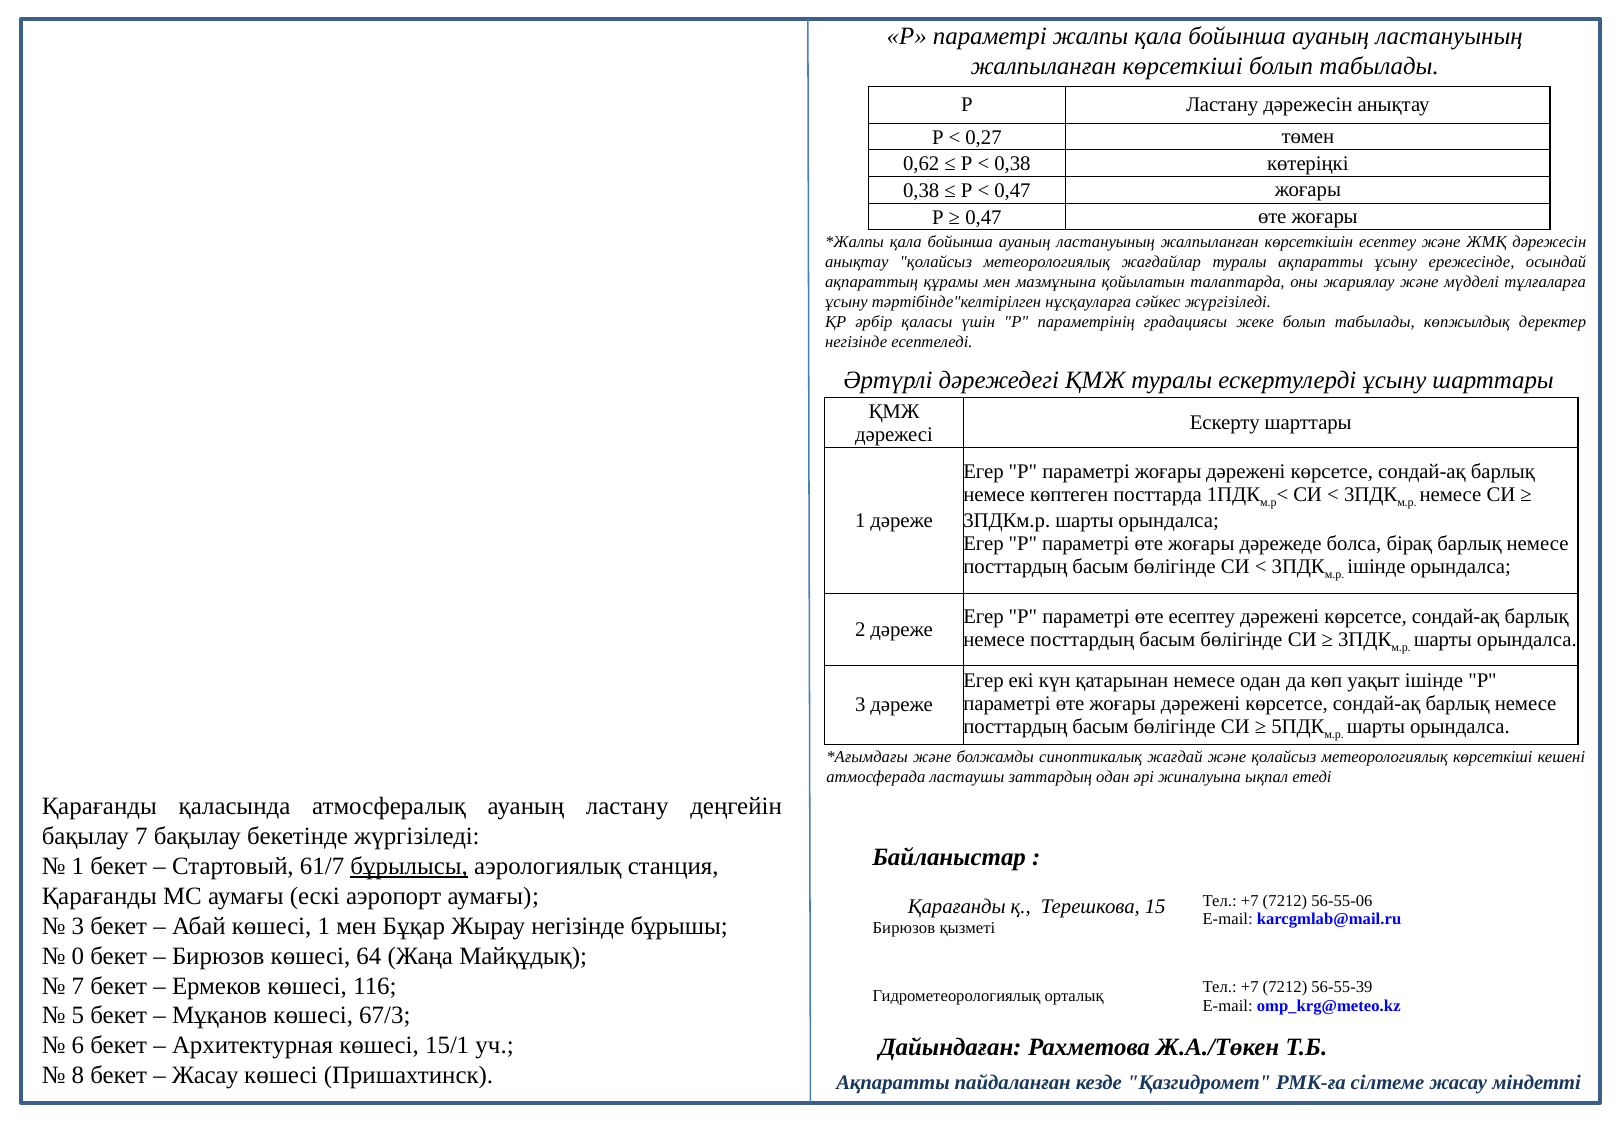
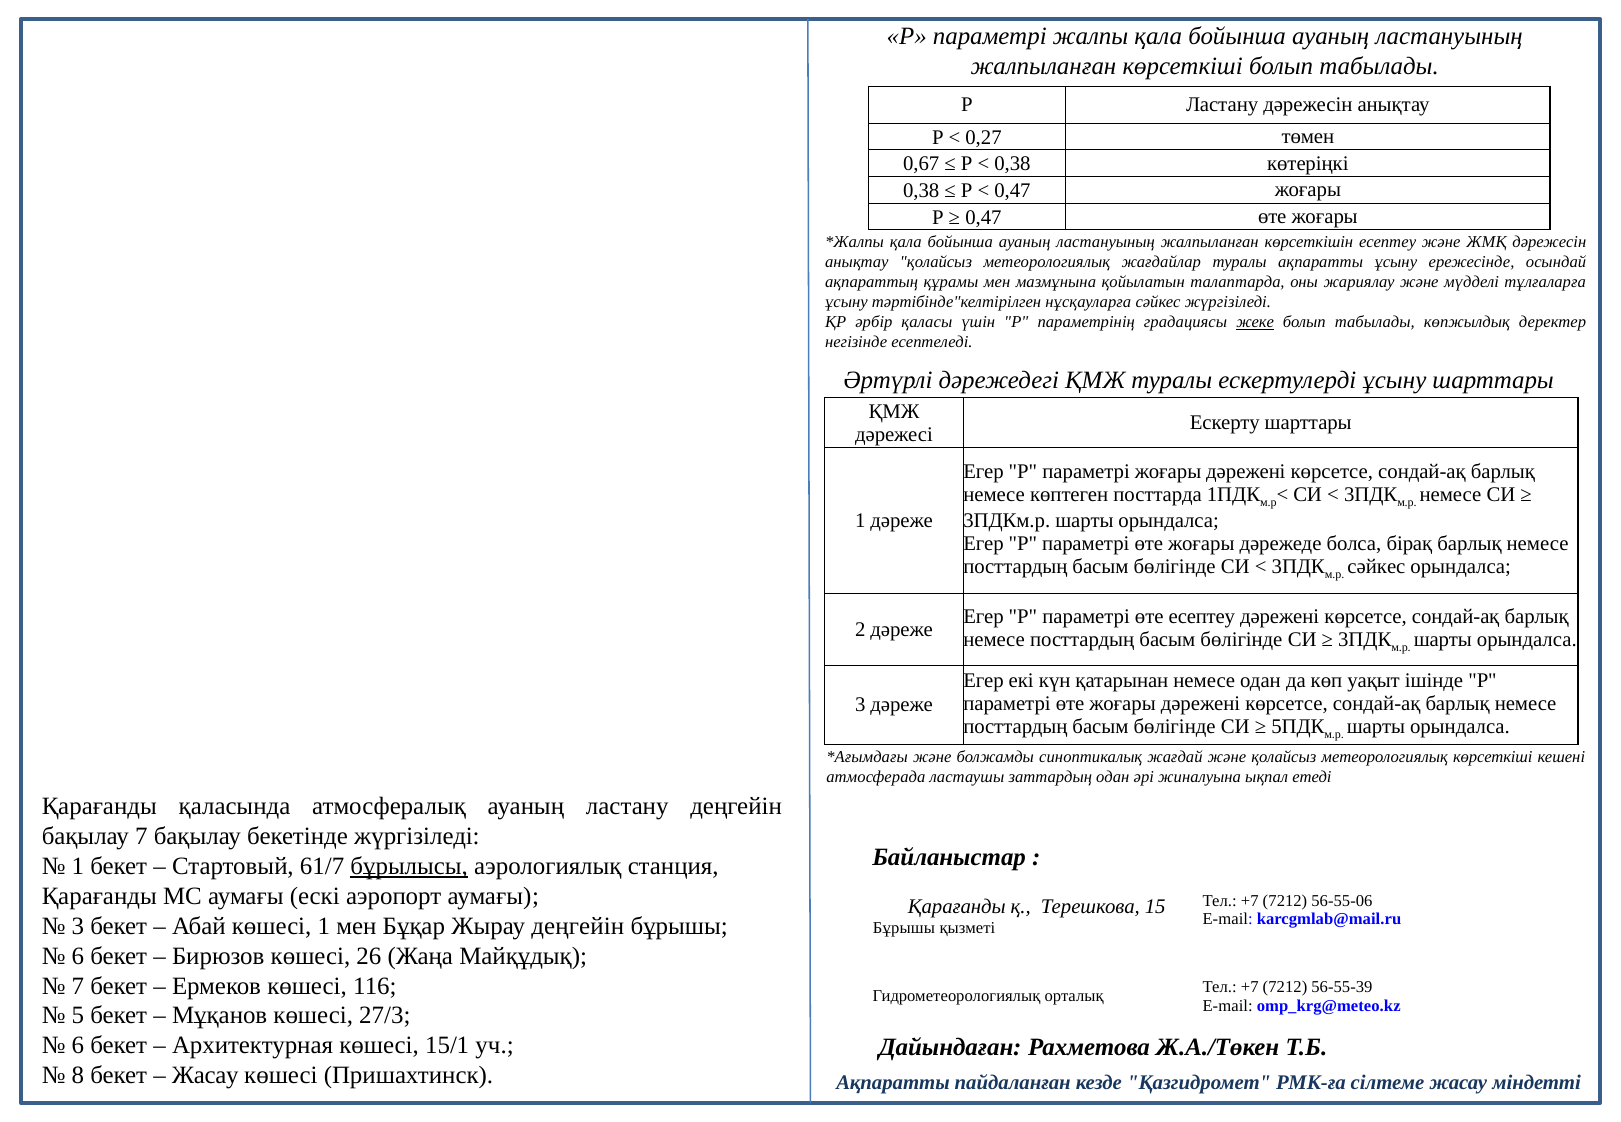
0,62: 0,62 -> 0,67 (921, 164)
жеке underline: none -> present (1255, 322)
ішінде: ішінде -> сәйкес (1376, 567)
Жырау негізінде: негізінде -> деңгейін (578, 926)
Бирюзов: Бирюзов -> Бұрышы (904, 929)
0: 0 -> 6 (78, 956)
64: 64 -> 26 (369, 956)
67/3: 67/3 -> 27/3 (385, 1016)
